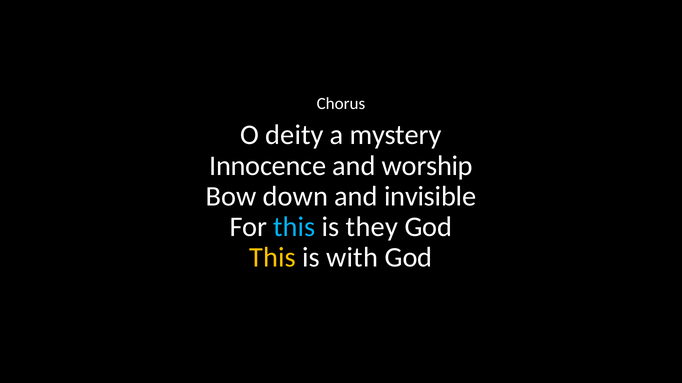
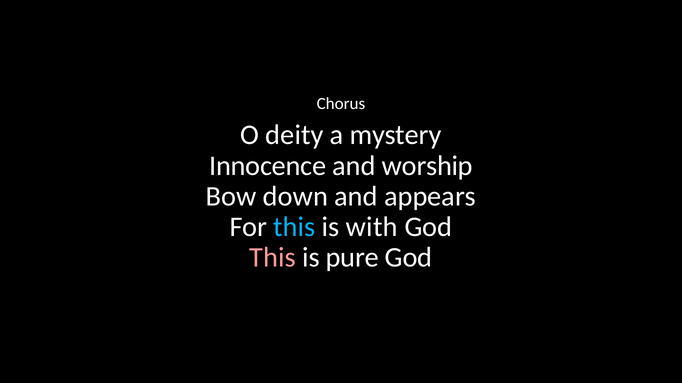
invisible: invisible -> appears (430, 197)
they: they -> with (372, 227)
This colour: yellow -> pink (272, 258)
with: with -> pure (352, 258)
